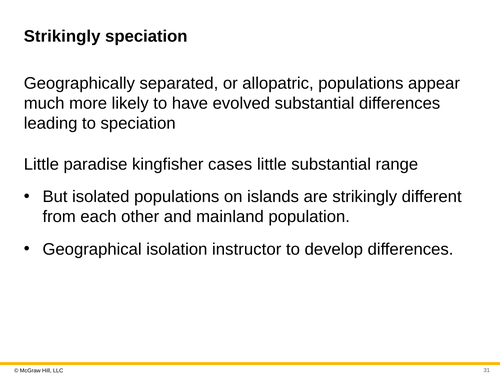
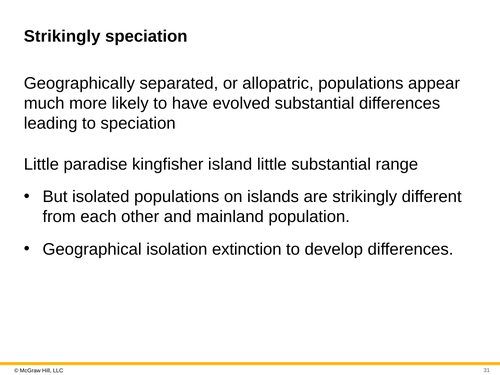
cases: cases -> island (230, 164)
instructor: instructor -> extinction (247, 249)
